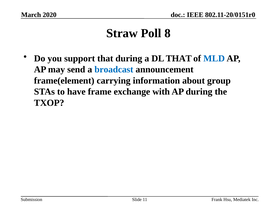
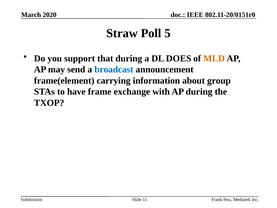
8: 8 -> 5 (168, 33)
DL THAT: THAT -> DOES (179, 58)
MLD colour: blue -> orange (214, 58)
